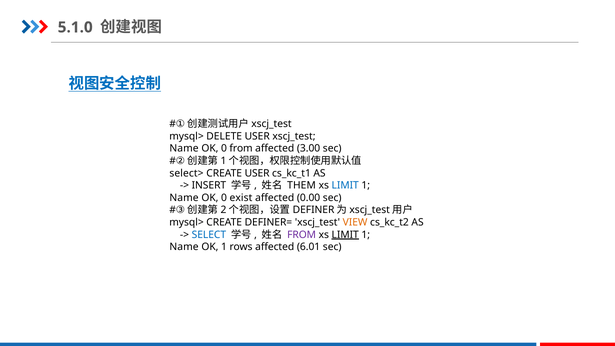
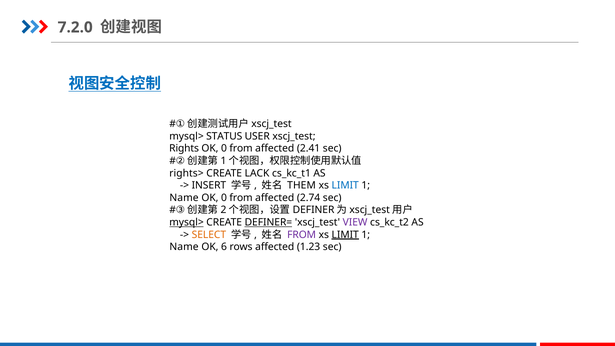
5.1.0: 5.1.0 -> 7.2.0 (75, 27)
DELETE: DELETE -> STATUS (224, 136)
Name: Name -> Rights (184, 149)
3.00: 3.00 -> 2.41 (309, 149)
select>: select> -> rights> (186, 173)
CREATE USER: USER -> LACK (257, 173)
exist: exist -> from (241, 198)
0.00: 0.00 -> 2.74 (309, 198)
mysql> underline: none -> present (187, 222)
DEFINER= underline: none -> present (268, 222)
VIEW colour: orange -> purple (355, 222)
SELECT colour: blue -> orange (209, 235)
OK 1: 1 -> 6 (224, 247)
6.01: 6.01 -> 1.23 (309, 247)
